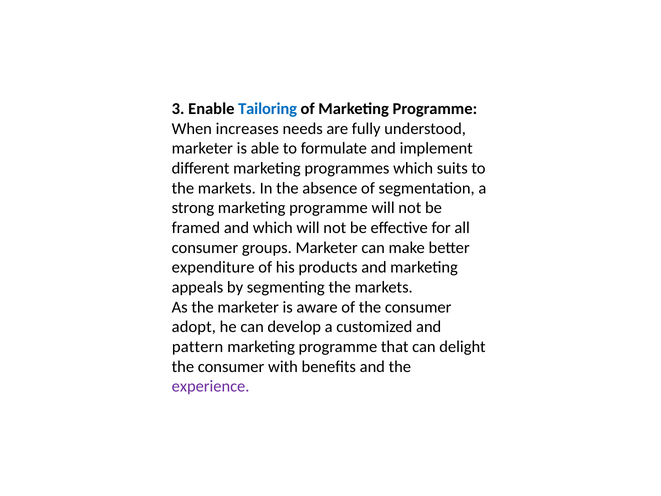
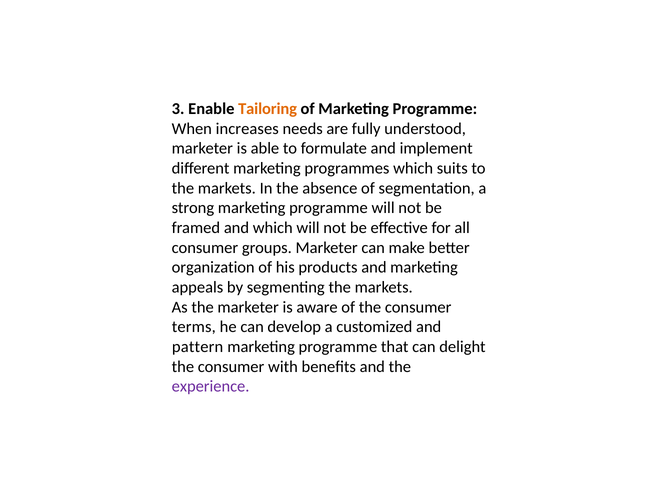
Tailoring colour: blue -> orange (268, 109)
expenditure: expenditure -> organization (213, 267)
adopt: adopt -> terms (194, 327)
